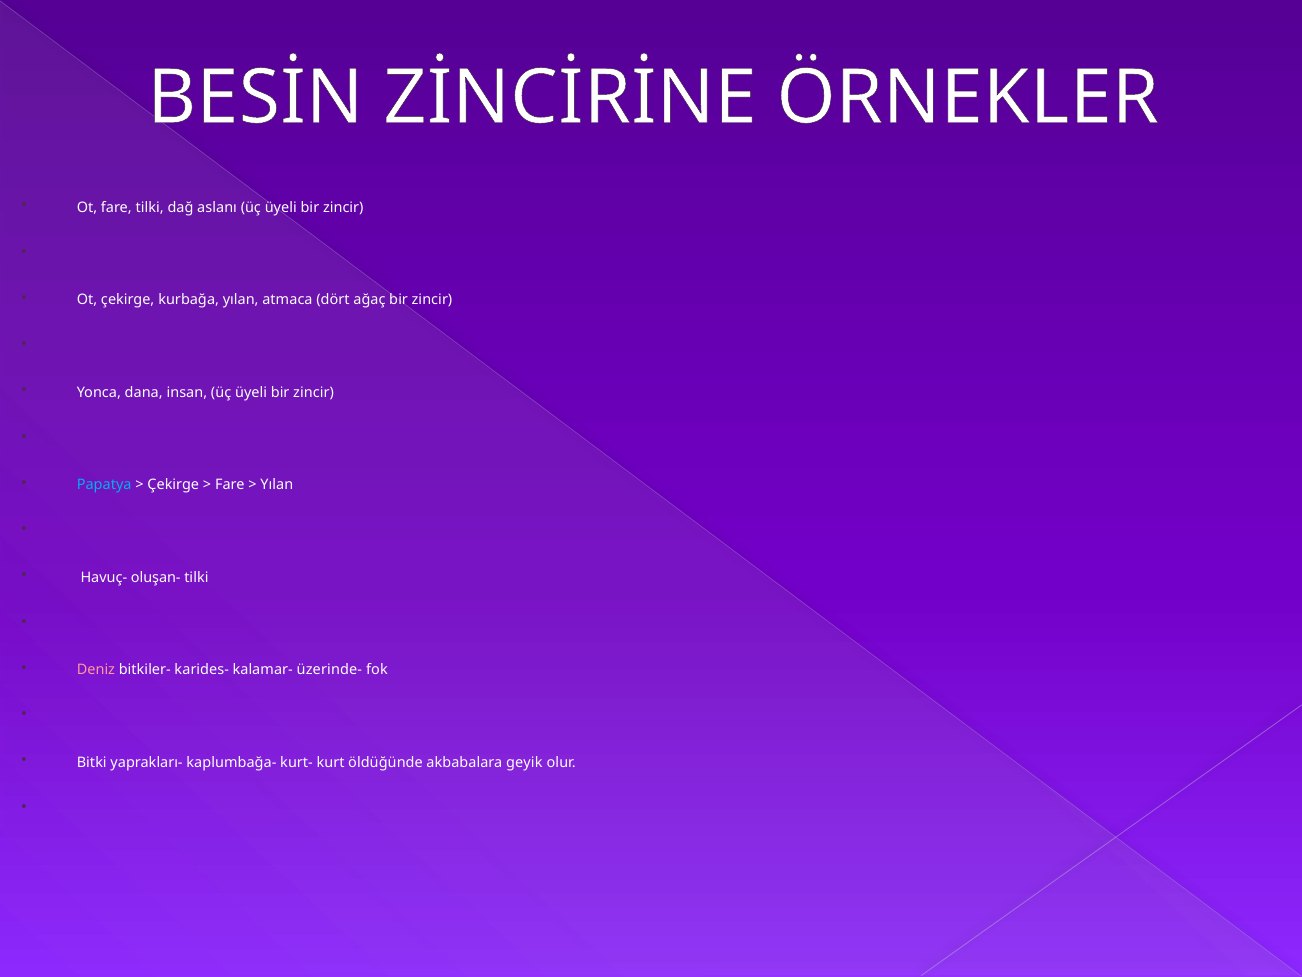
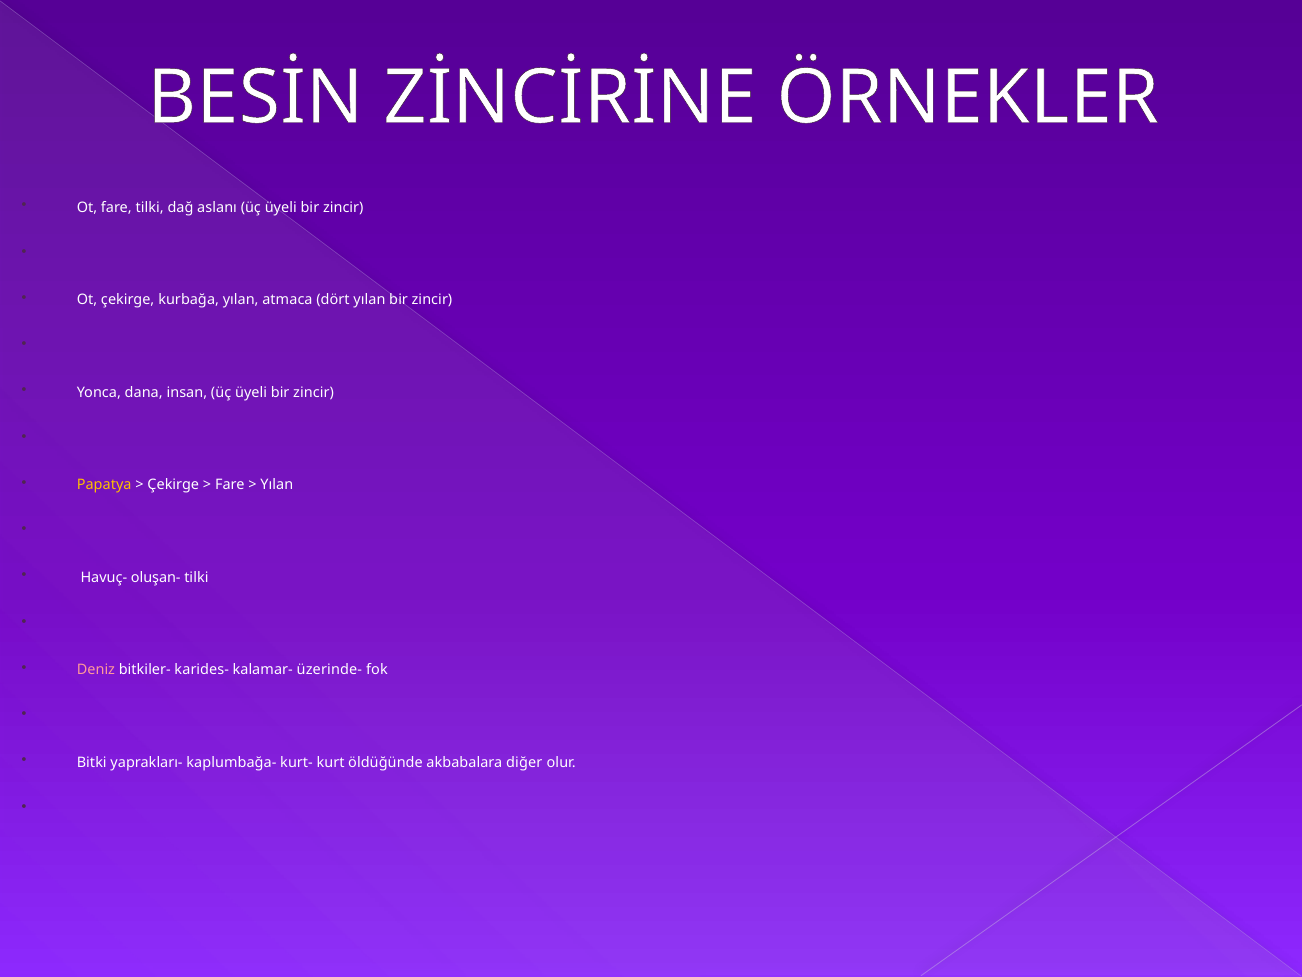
dört ağaç: ağaç -> yılan (369, 300)
Papatya colour: light blue -> yellow (104, 485)
geyik: geyik -> diğer (524, 762)
